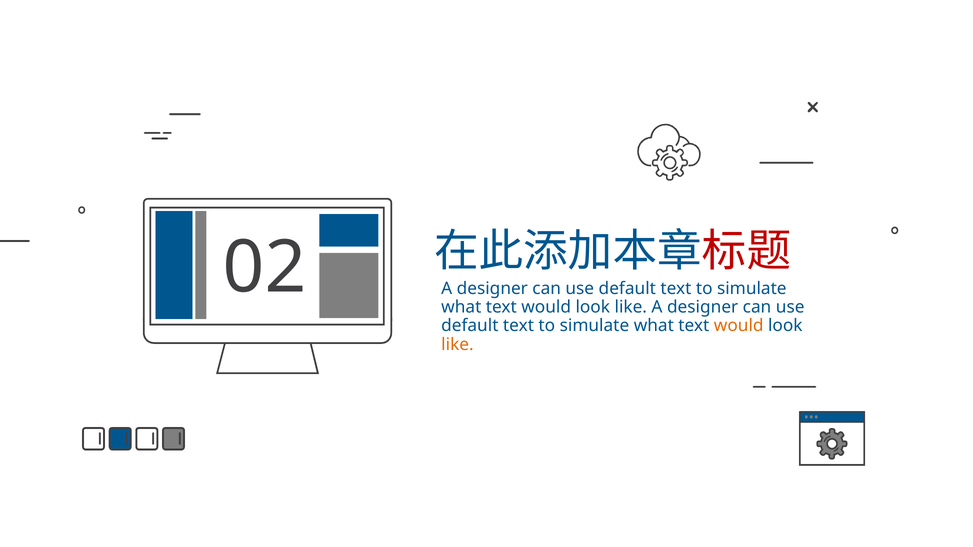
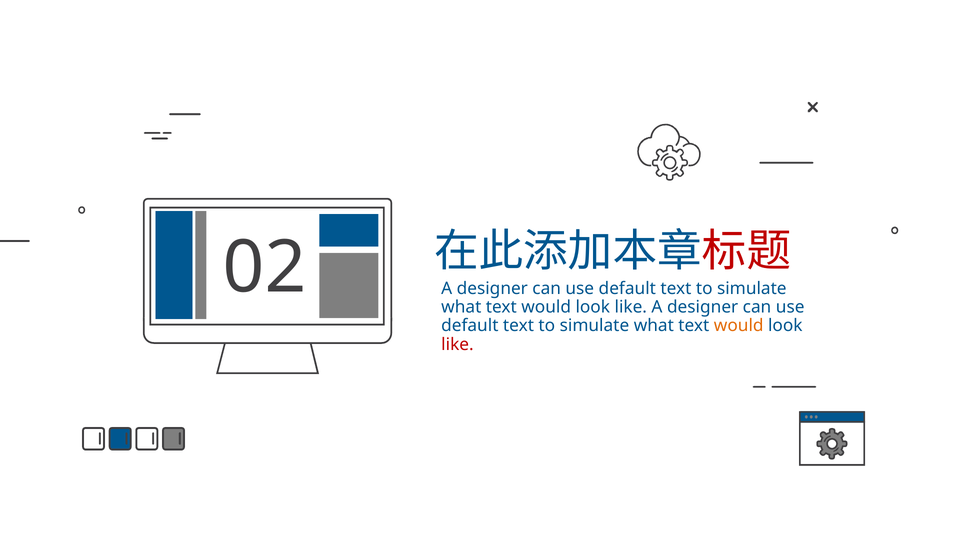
like colour: orange -> red (457, 345)
